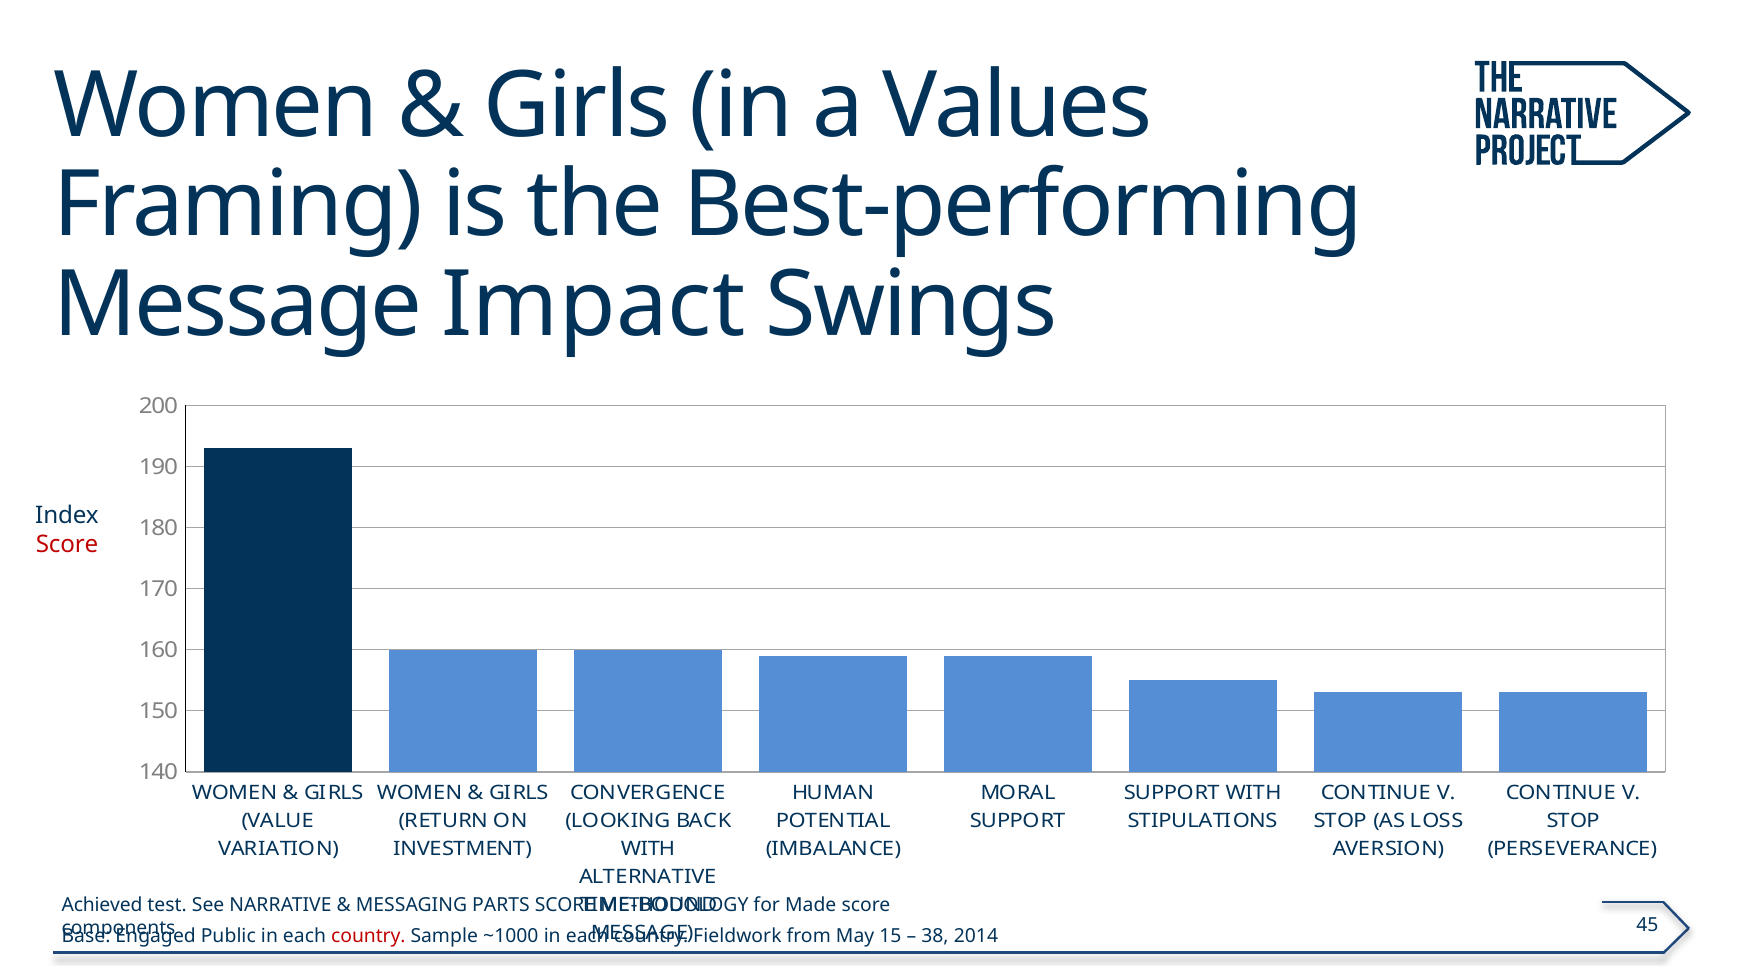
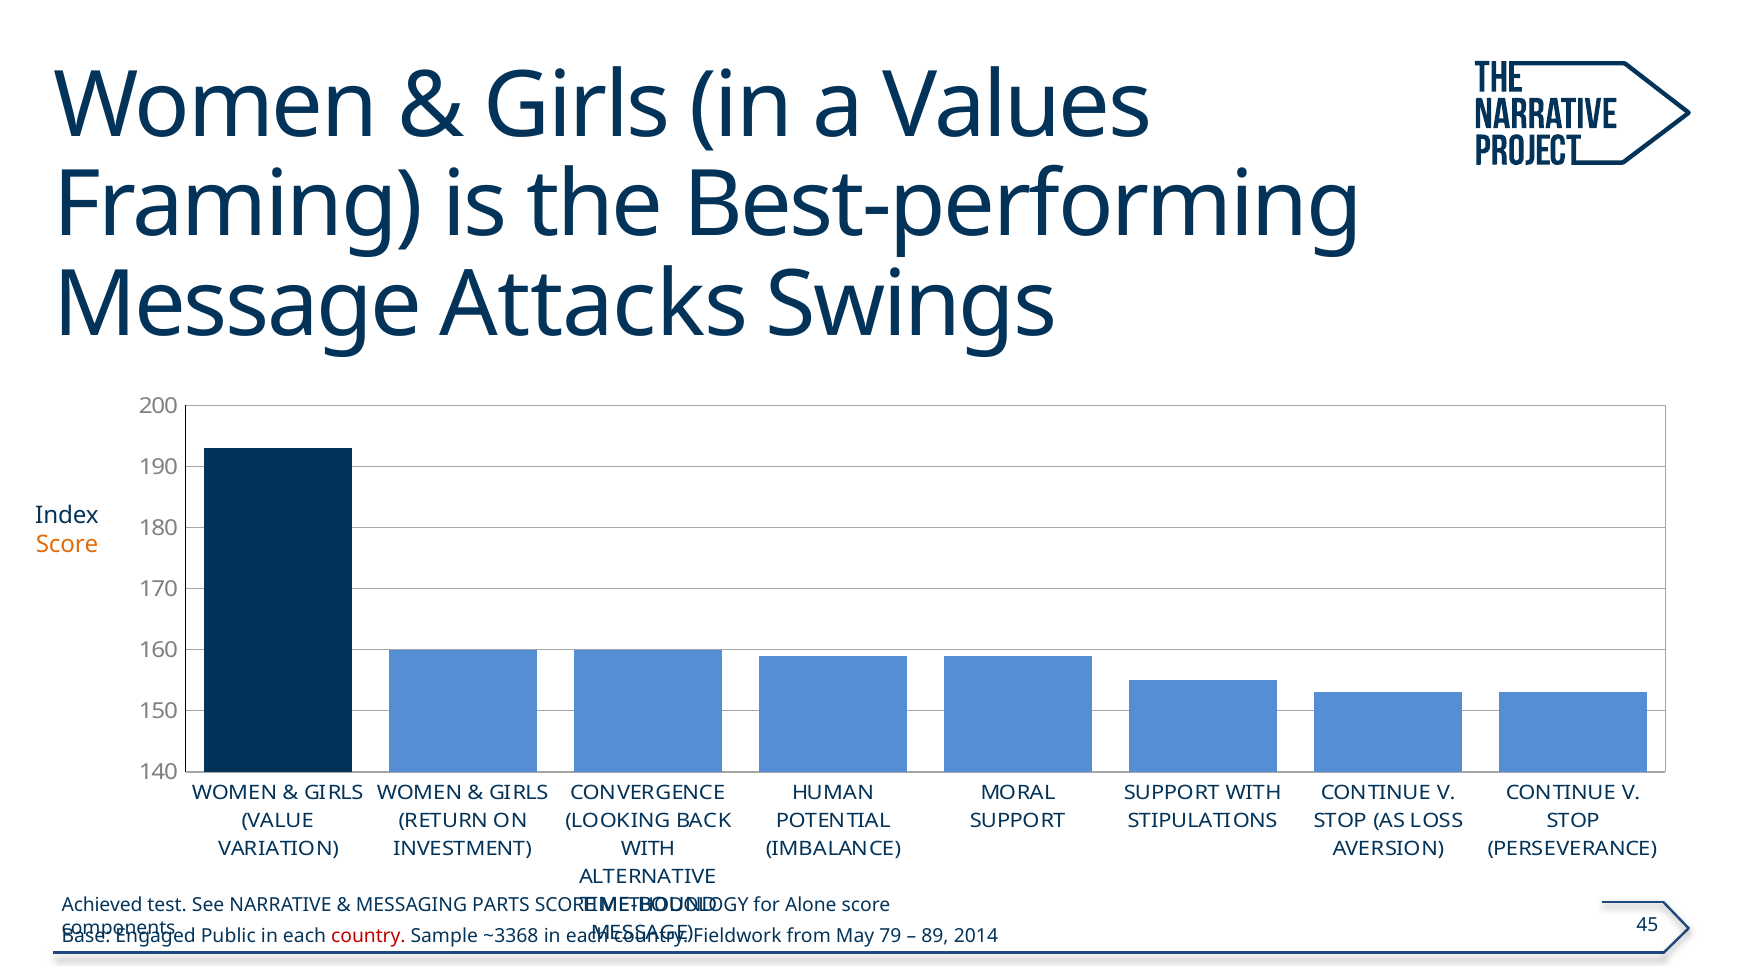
Impact: Impact -> Attacks (594, 305)
Score colour: red -> orange (67, 545)
Made: Made -> Alone (811, 905)
~1000: ~1000 -> ~3368 (511, 936)
15: 15 -> 79 (890, 936)
38: 38 -> 89 (935, 936)
